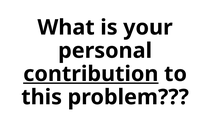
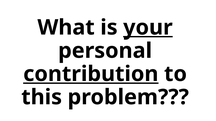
your underline: none -> present (148, 28)
